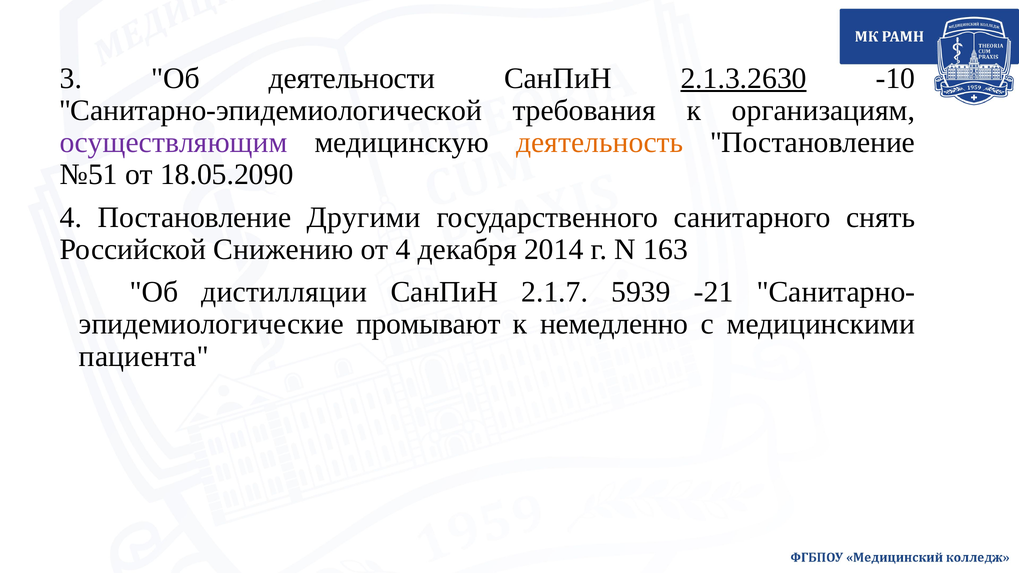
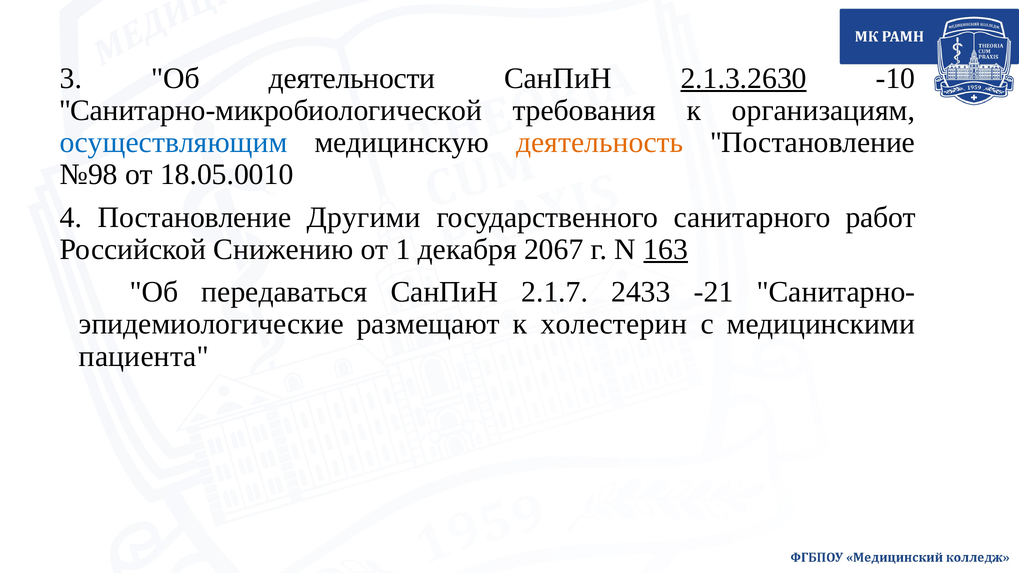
Санитарно-эпидемиологической: Санитарно-эпидемиологической -> Санитарно-микробиологической (271, 110)
осуществляющим colour: purple -> blue (174, 142)
№51: №51 -> №98 (89, 175)
18.05.2090: 18.05.2090 -> 18.05.0010 (227, 175)
снять: снять -> работ (881, 217)
от 4: 4 -> 1 (403, 249)
2014: 2014 -> 2067 (554, 249)
163 underline: none -> present (666, 249)
дистилляции: дистилляции -> передаваться (284, 292)
5939: 5939 -> 2433 (641, 292)
промывают: промывают -> размещают (428, 324)
немедленно: немедленно -> холестерин (614, 324)
